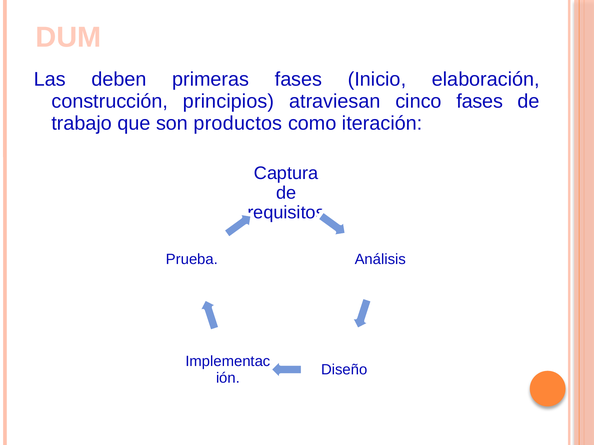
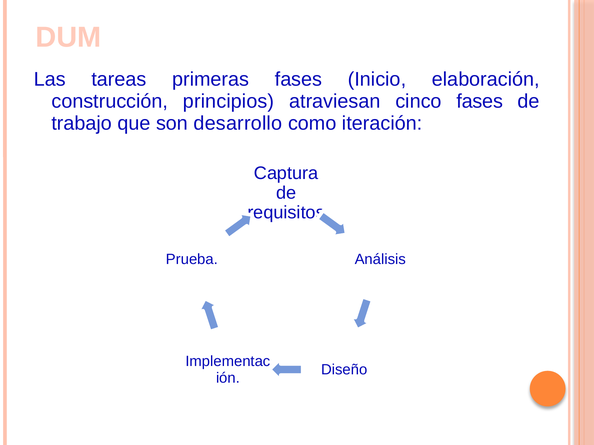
deben: deben -> tareas (119, 79)
productos: productos -> desarrollo (238, 123)
